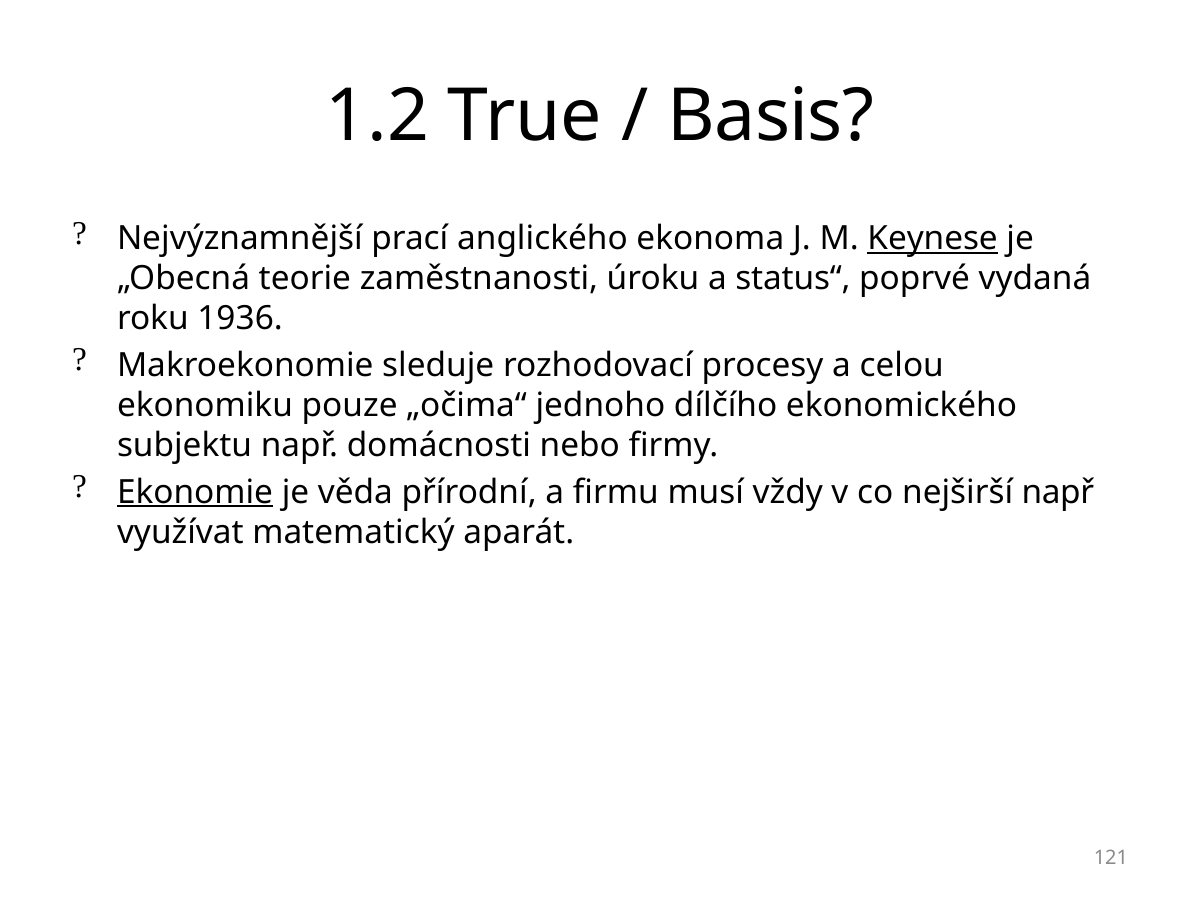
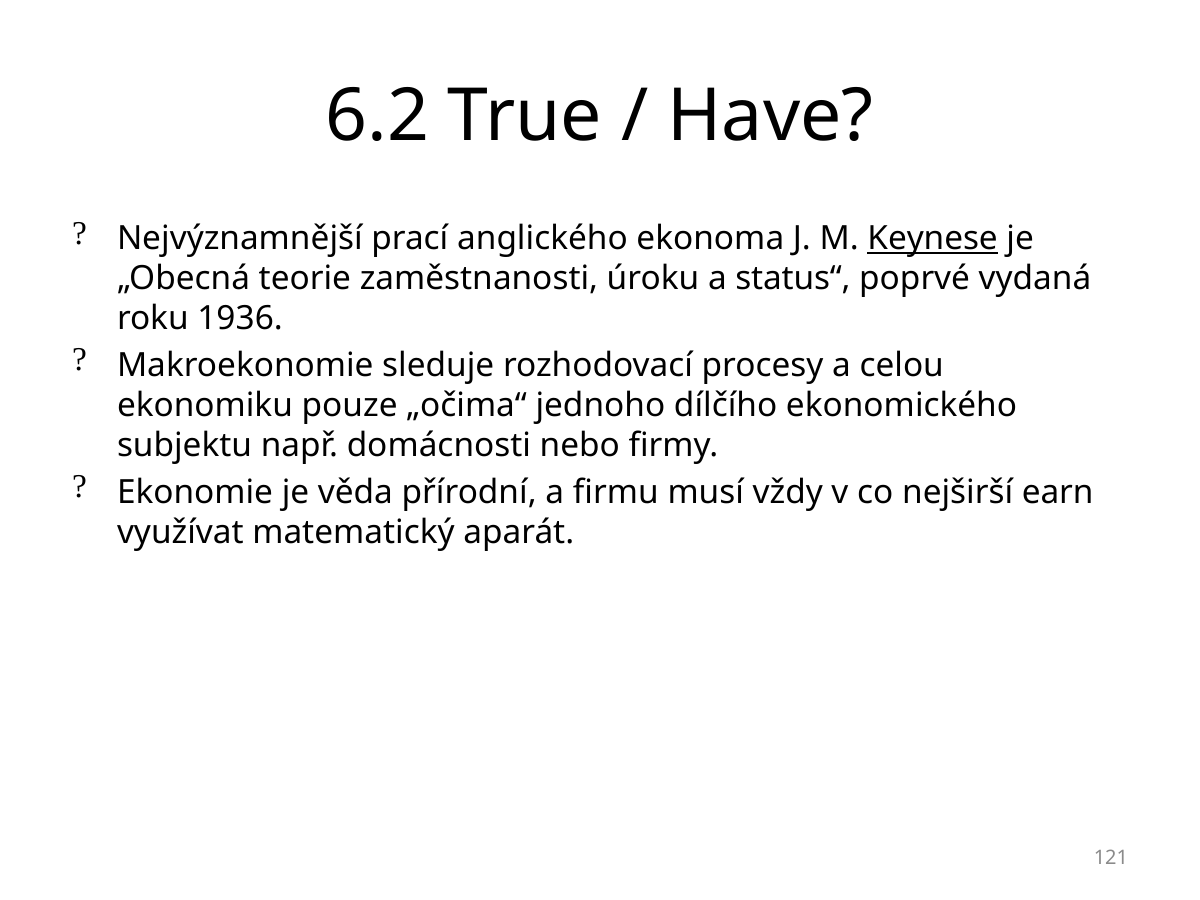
1.2: 1.2 -> 6.2 (377, 116)
Basis: Basis -> Have (771, 116)
Ekonomie underline: present -> none (195, 492)
nejširší např: např -> earn (1058, 492)
